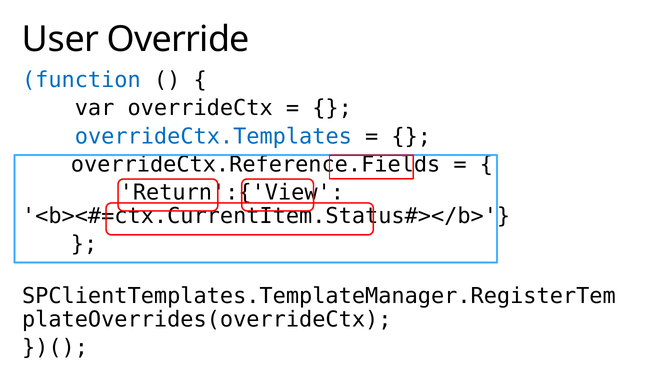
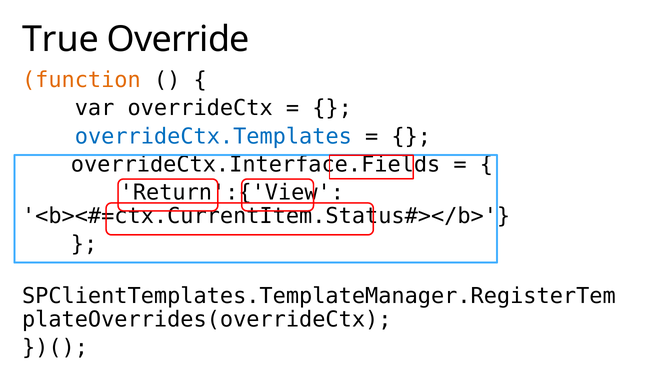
User: User -> True (60, 39)
function colour: blue -> orange (81, 80)
overrideCtx.Reference.Fields: overrideCtx.Reference.Fields -> overrideCtx.Interface.Fields (256, 164)
